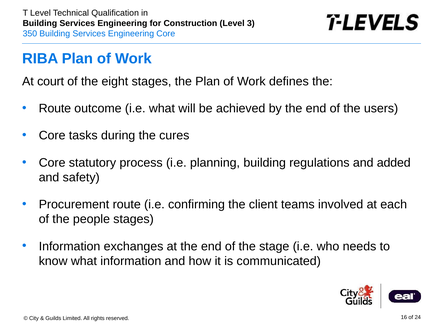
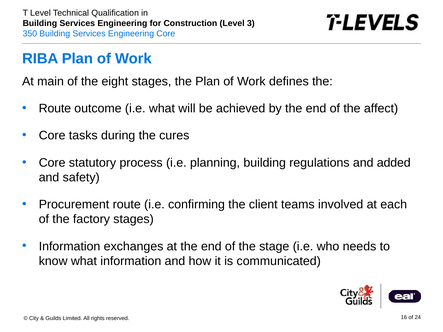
court: court -> main (51, 82)
users: users -> affect (381, 109)
people: people -> factory (91, 219)
